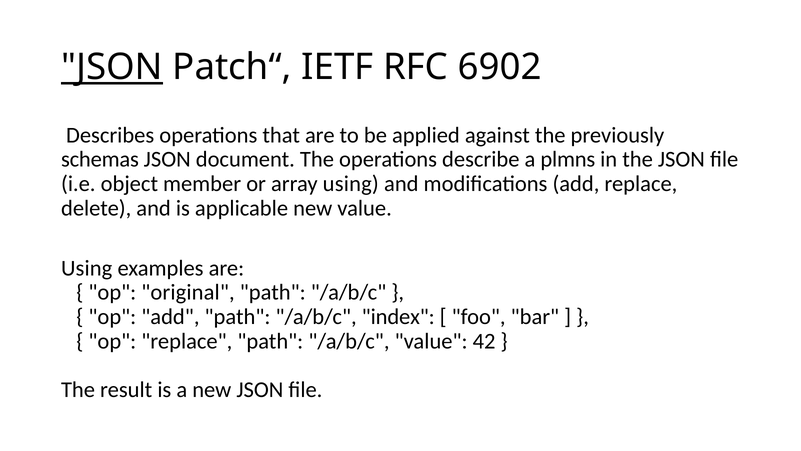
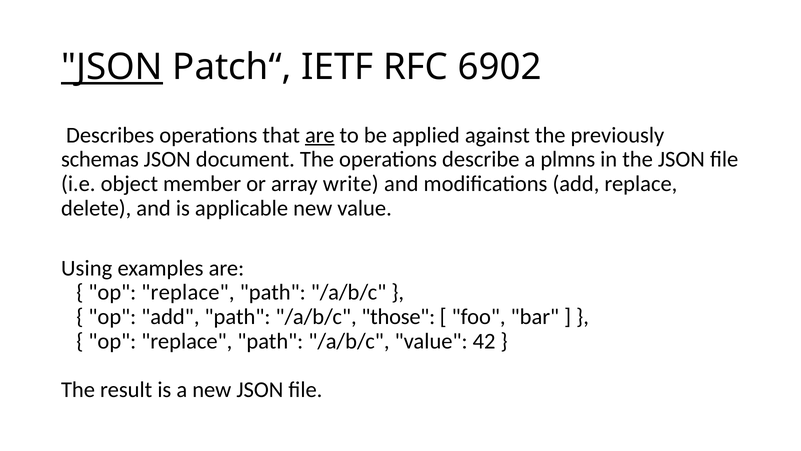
are underline: none -> present (320, 135)
array using: using -> write (351, 184)
original: original -> replace (188, 292)
index: index -> those (398, 317)
